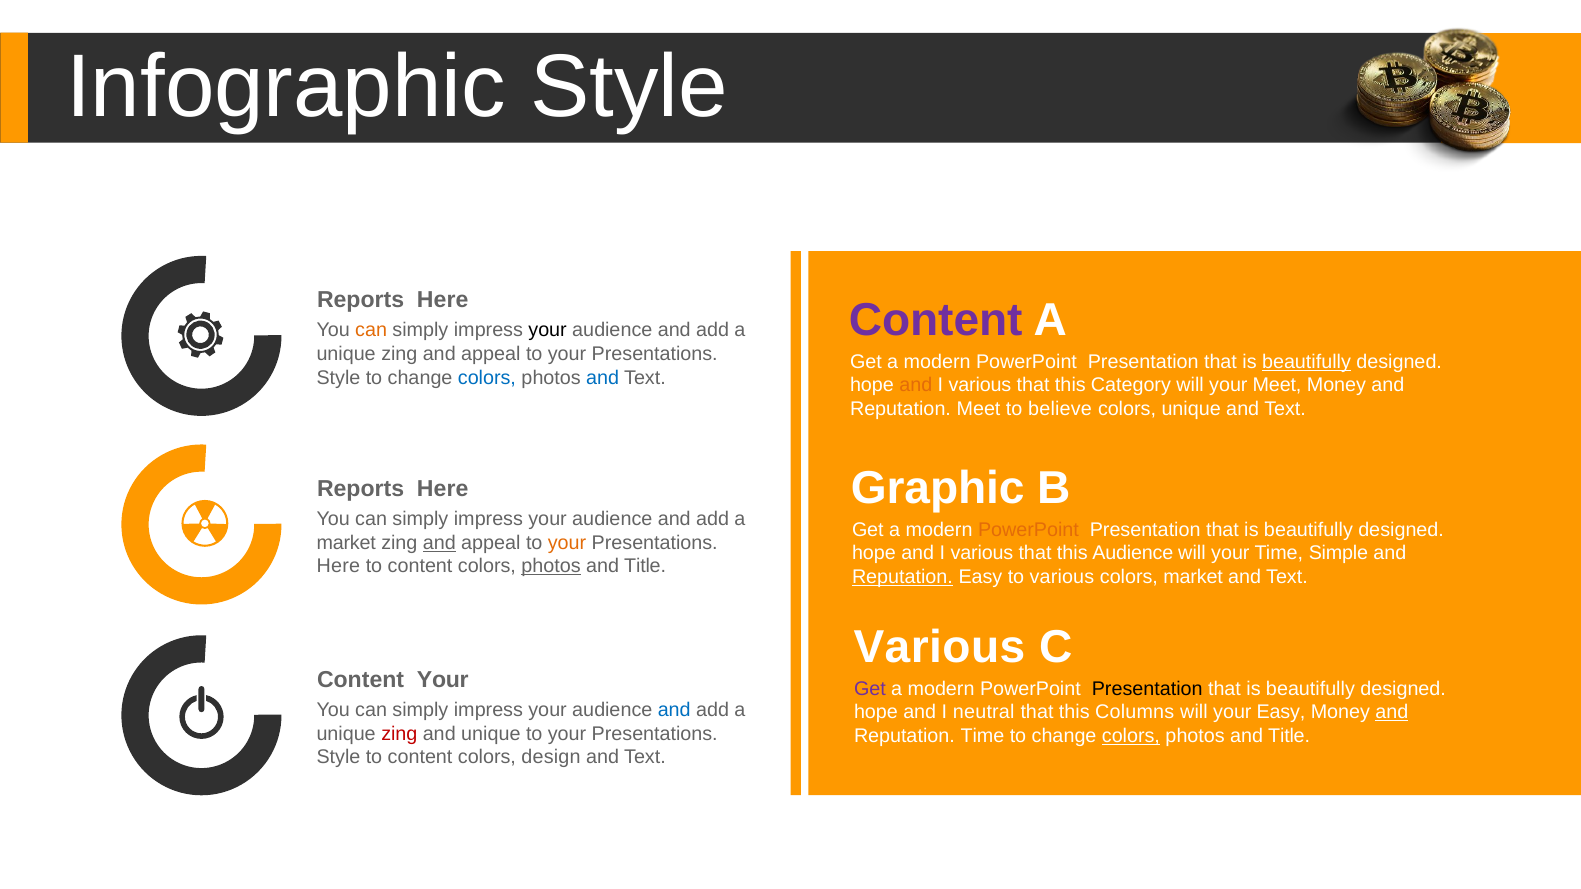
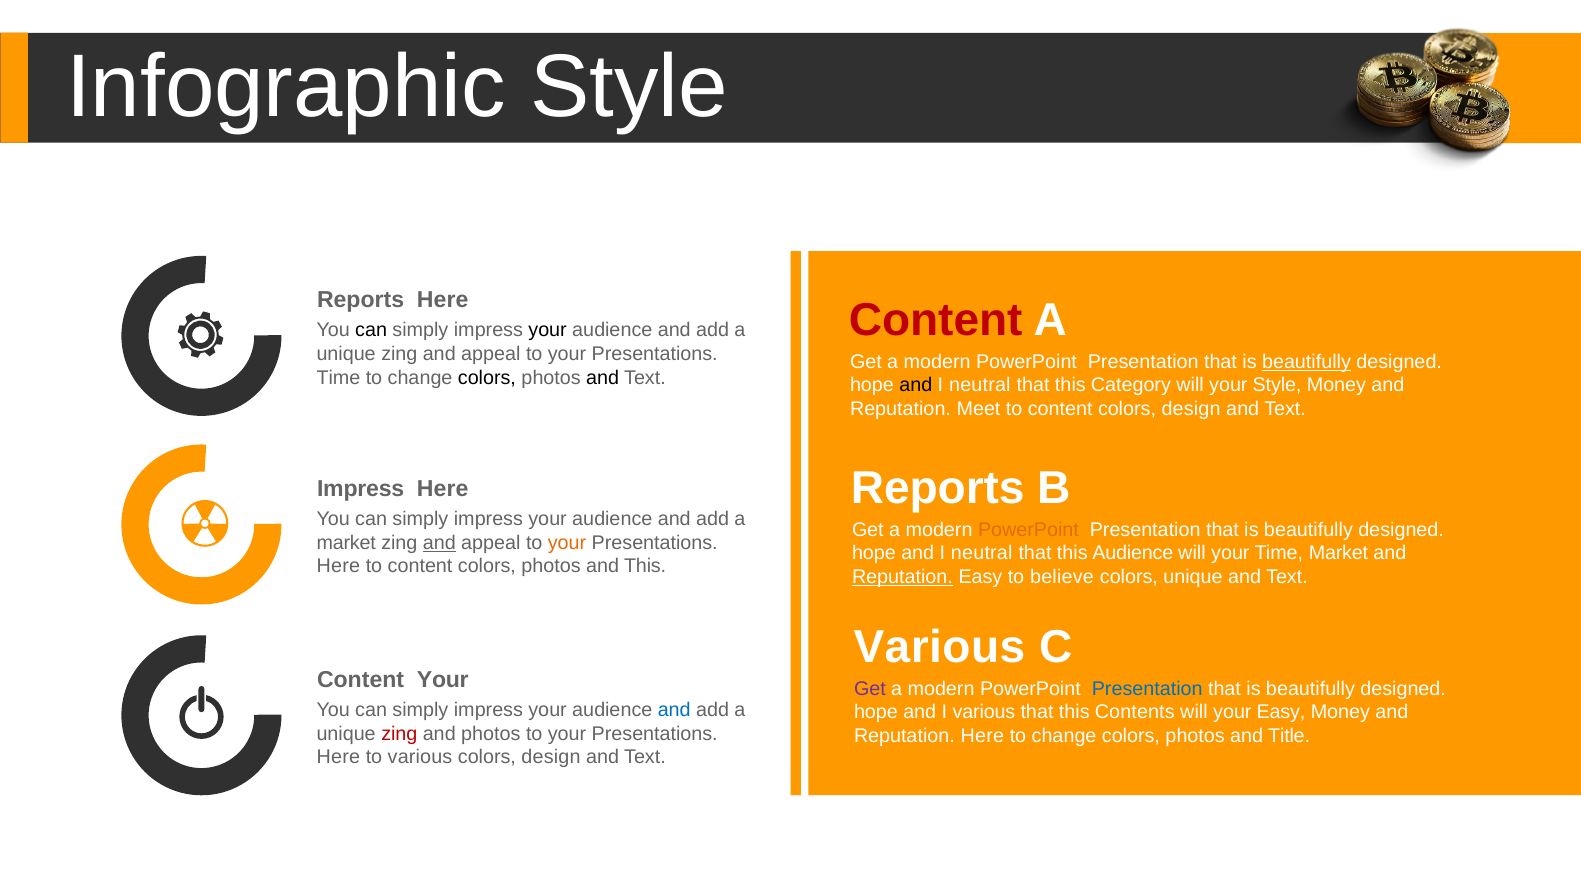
Content colour: purple -> red (936, 320)
can colour: orange -> black (371, 331)
Style: Style -> Time (338, 378)
colors colour: blue -> black (487, 378)
and colour: blue -> black (603, 378)
and colour: orange -> black (916, 386)
various: various -> neutral (980, 386)
your Meet: Meet -> Style (1277, 386)
believe: believe -> content (1060, 409)
unique: unique -> design (1191, 409)
Graphic: Graphic -> Reports (938, 488)
Reports: Reports -> Impress (361, 489)
various: various -> neutral (982, 554)
Time Simple: Simple -> Market (1338, 554)
photos underline: present -> none (551, 567)
Title: Title -> This (645, 567)
to various: various -> believe (1062, 577)
colors market: market -> unique (1193, 577)
Presentation colour: black -> blue (1147, 689)
I neutral: neutral -> various (984, 712)
Columns: Columns -> Contents (1135, 712)
and underline: present -> none (1392, 712)
and unique: unique -> photos (491, 734)
Reputation Time: Time -> Here (982, 736)
colors underline: present -> none (1131, 736)
Style: Style -> Here (338, 757)
content: content -> various (420, 757)
